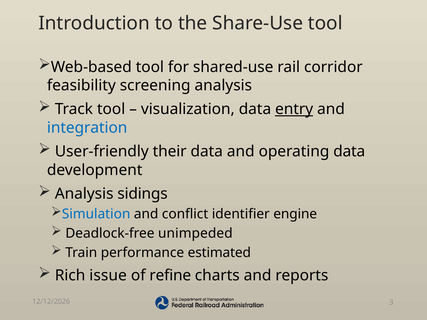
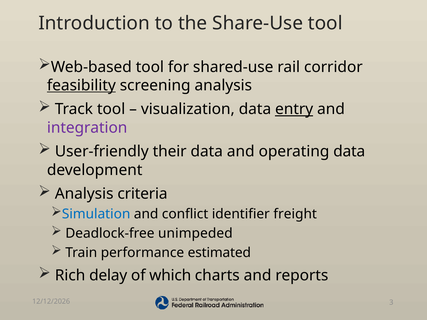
feasibility underline: none -> present (81, 85)
integration colour: blue -> purple (87, 128)
sidings: sidings -> criteria (143, 194)
engine: engine -> freight (295, 214)
issue: issue -> delay (108, 276)
refine: refine -> which (170, 276)
